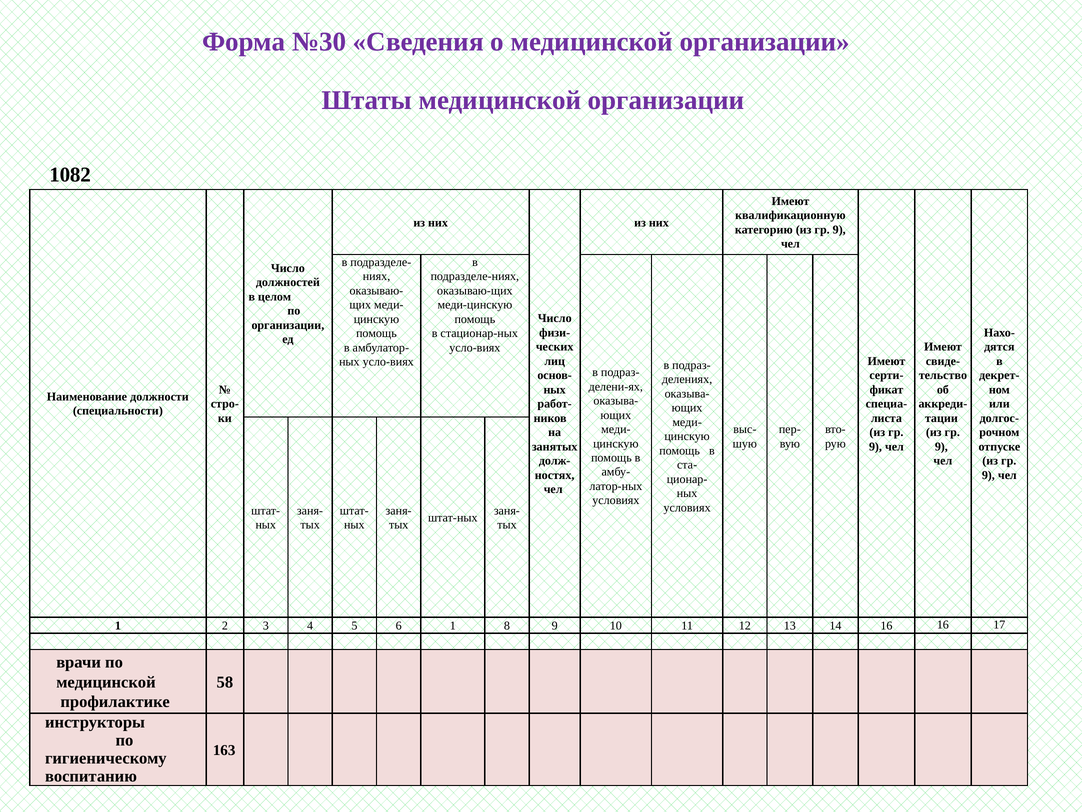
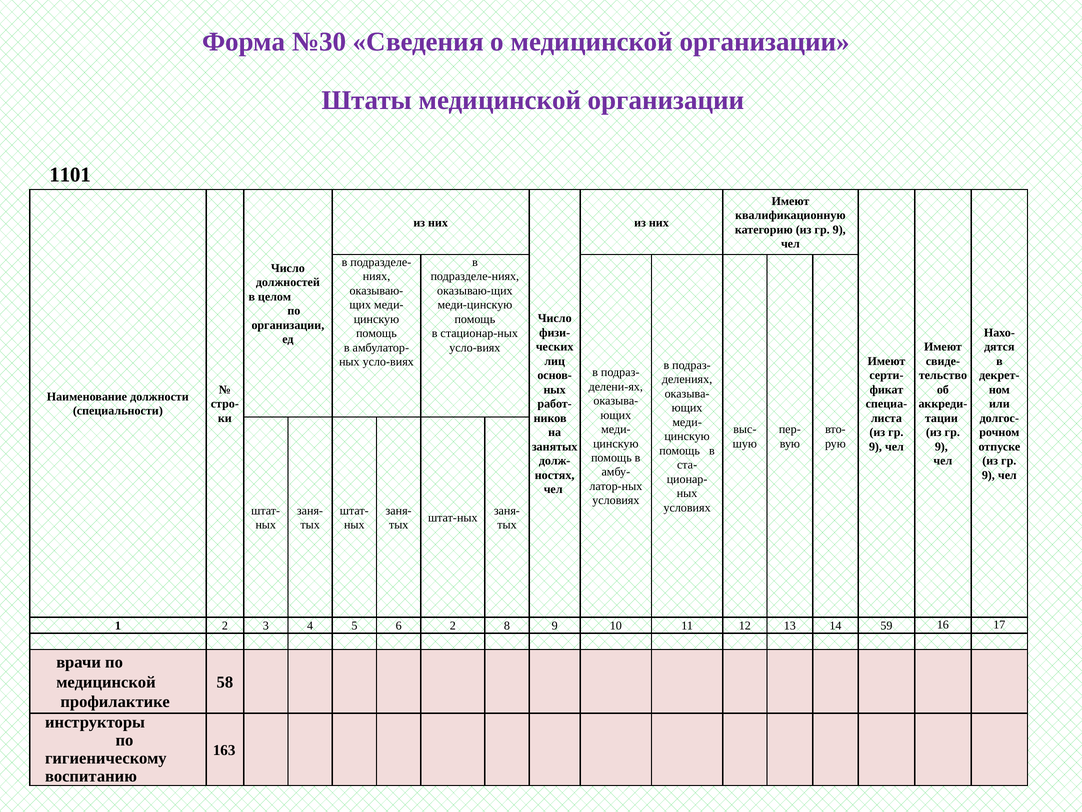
1082: 1082 -> 1101 (70, 174)
6 1: 1 -> 2 (453, 625)
14 16: 16 -> 59 (886, 625)
